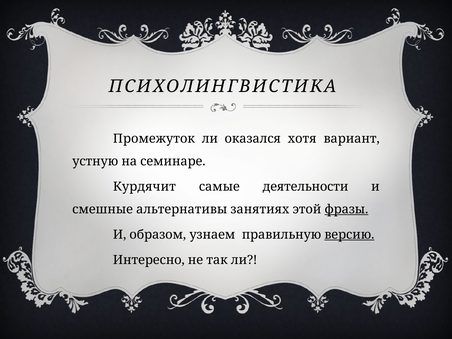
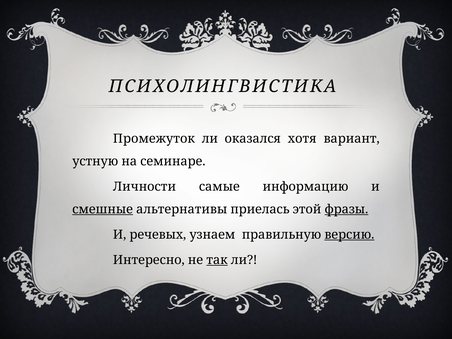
Курдячит: Курдячит -> Личности (144, 187)
деятельности: деятельности -> информацию (306, 187)
смешные underline: none -> present (103, 209)
занятиях: занятиях -> приелась (260, 209)
образом: образом -> речевых (158, 235)
так underline: none -> present (217, 260)
